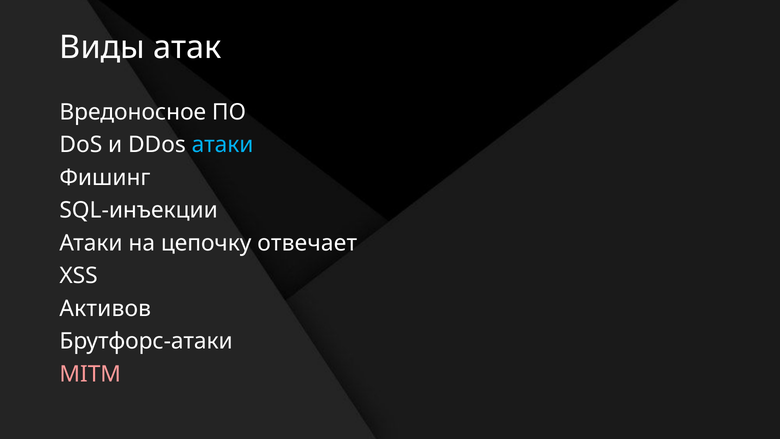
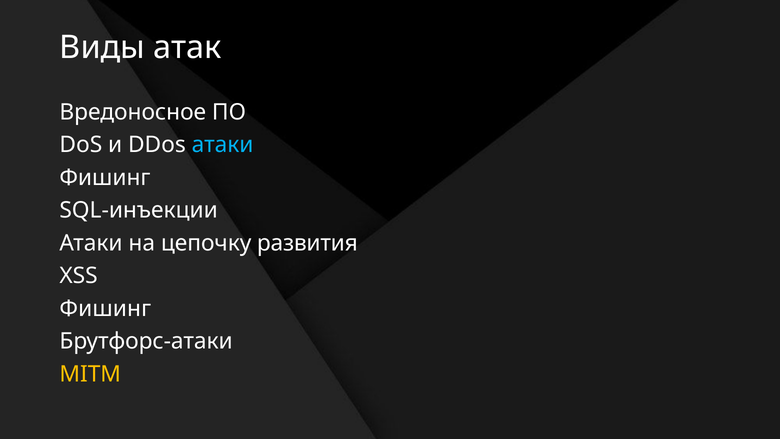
отвечает: отвечает -> развития (307, 243)
Активов: Активов -> Фишинг (105, 308)
MITM colour: pink -> yellow (90, 374)
